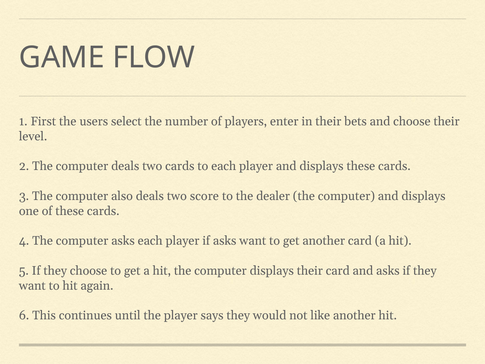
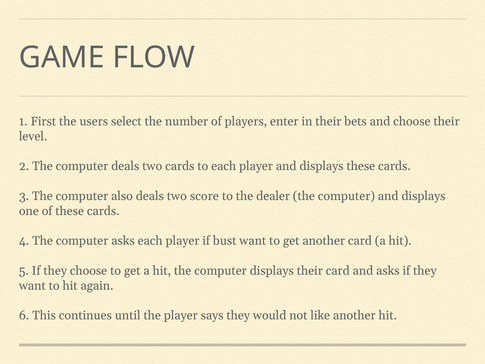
if asks: asks -> bust (225, 241)
